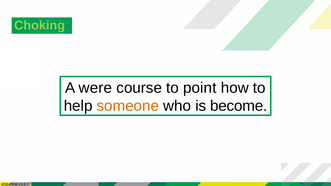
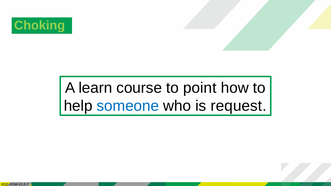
were: were -> learn (95, 88)
someone colour: orange -> blue (128, 106)
become: become -> request (239, 106)
